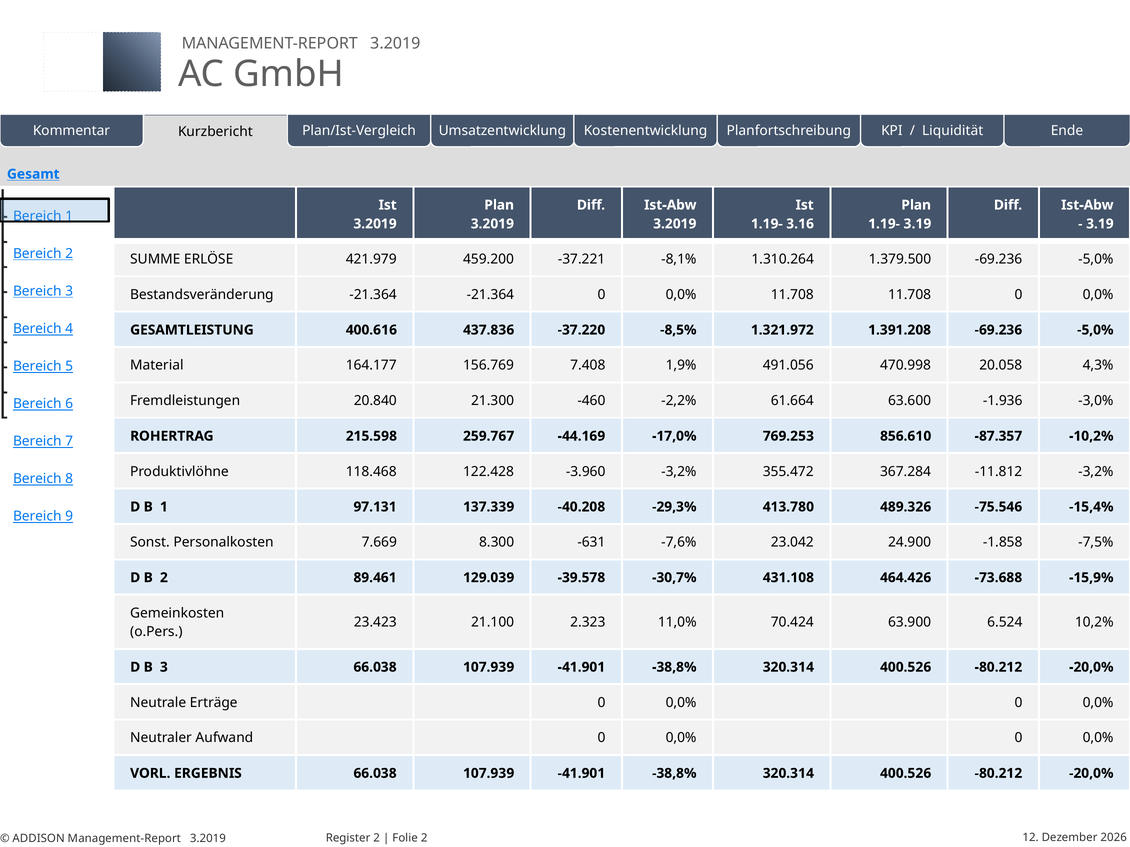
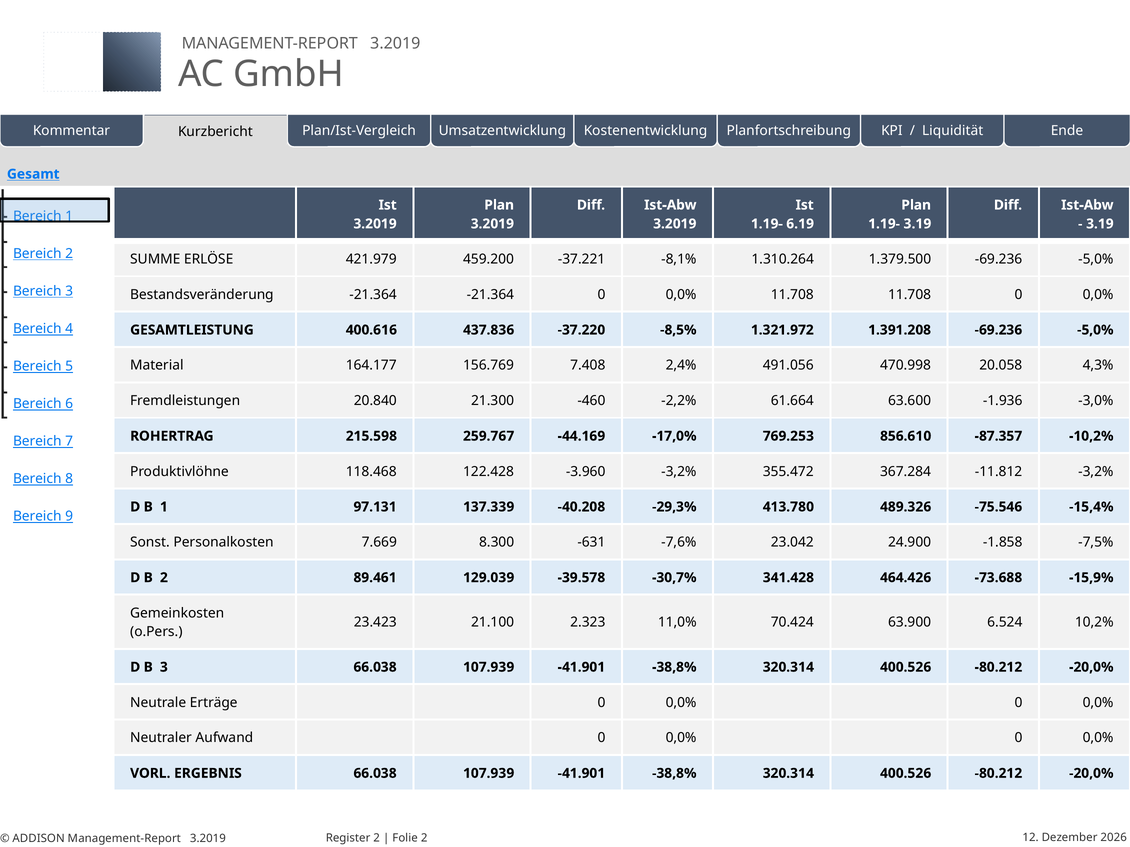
3.16: 3.16 -> 6.19 (800, 224)
1,9%: 1,9% -> 2,4% (681, 365)
431.108: 431.108 -> 341.428 (788, 578)
